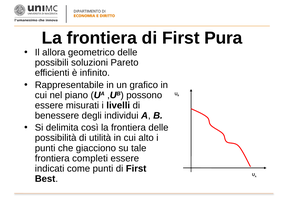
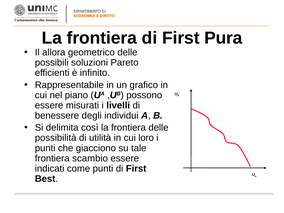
alto: alto -> loro (146, 138)
completi: completi -> scambio (90, 158)
